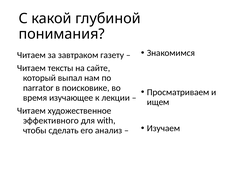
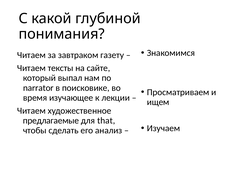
эффективного: эффективного -> предлагаемые (51, 121)
with: with -> that (106, 121)
